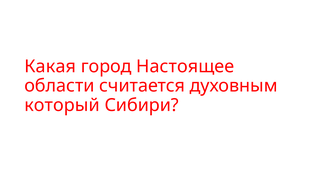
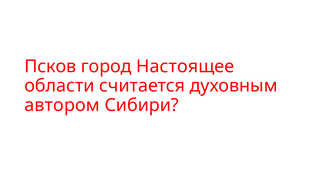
Какая: Какая -> Псков (50, 67)
который: который -> автором (62, 105)
